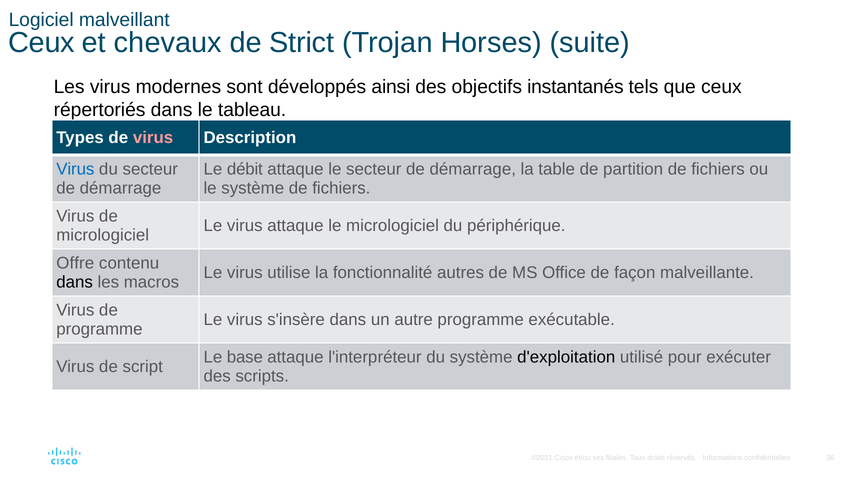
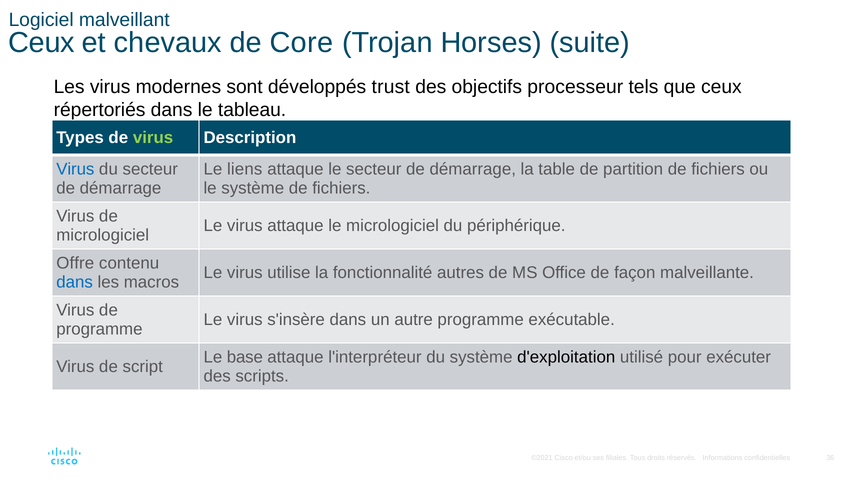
Strict: Strict -> Core (302, 43)
ainsi: ainsi -> trust (391, 87)
instantanés: instantanés -> processeur (575, 87)
virus colour: pink -> light green (153, 138)
débit: débit -> liens (245, 169)
dans colour: black -> blue (75, 282)
